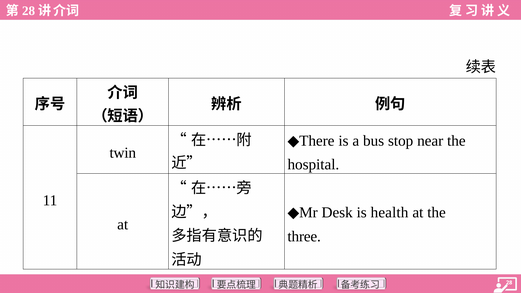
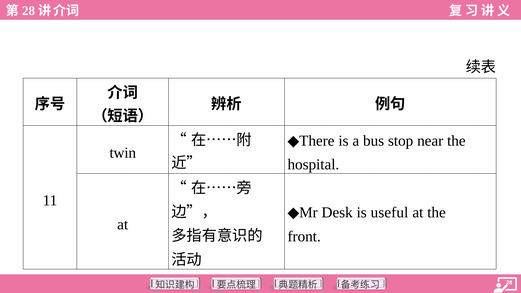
health: health -> useful (389, 213)
three: three -> front (304, 236)
